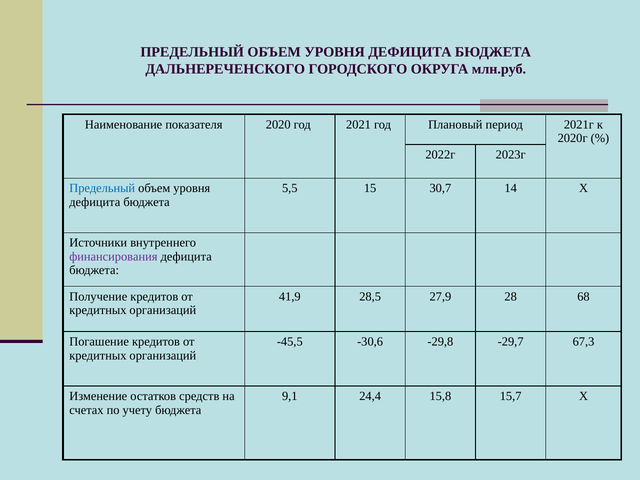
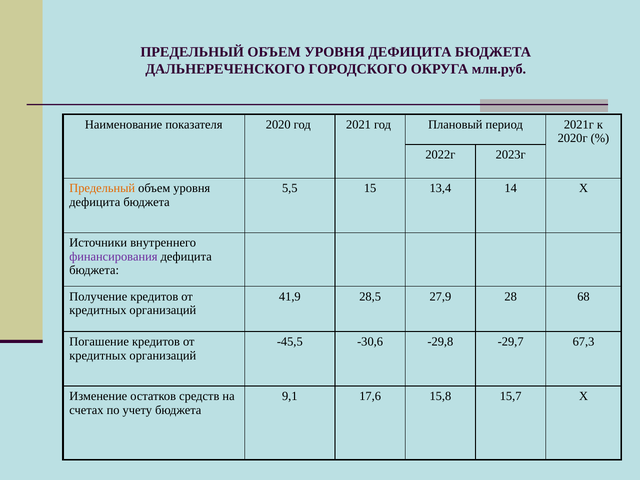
Предельный colour: blue -> orange (102, 188)
30,7: 30,7 -> 13,4 (440, 188)
24,4: 24,4 -> 17,6 (370, 396)
